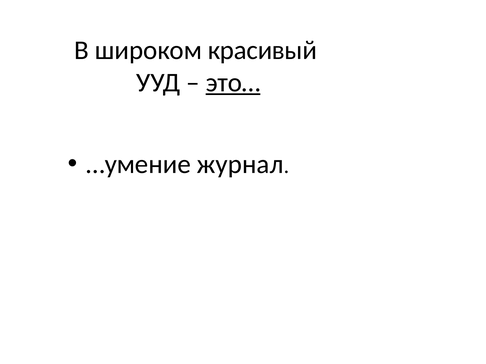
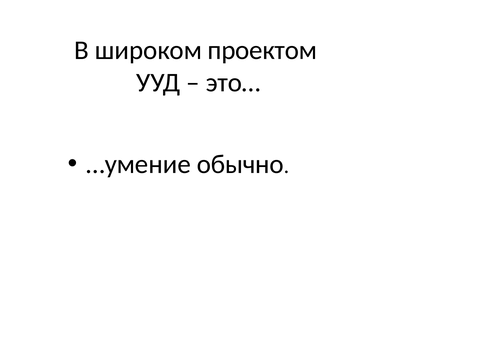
красивый: красивый -> проектом (262, 50)
это… underline: present -> none (233, 83)
журнал: журнал -> обычно (240, 164)
